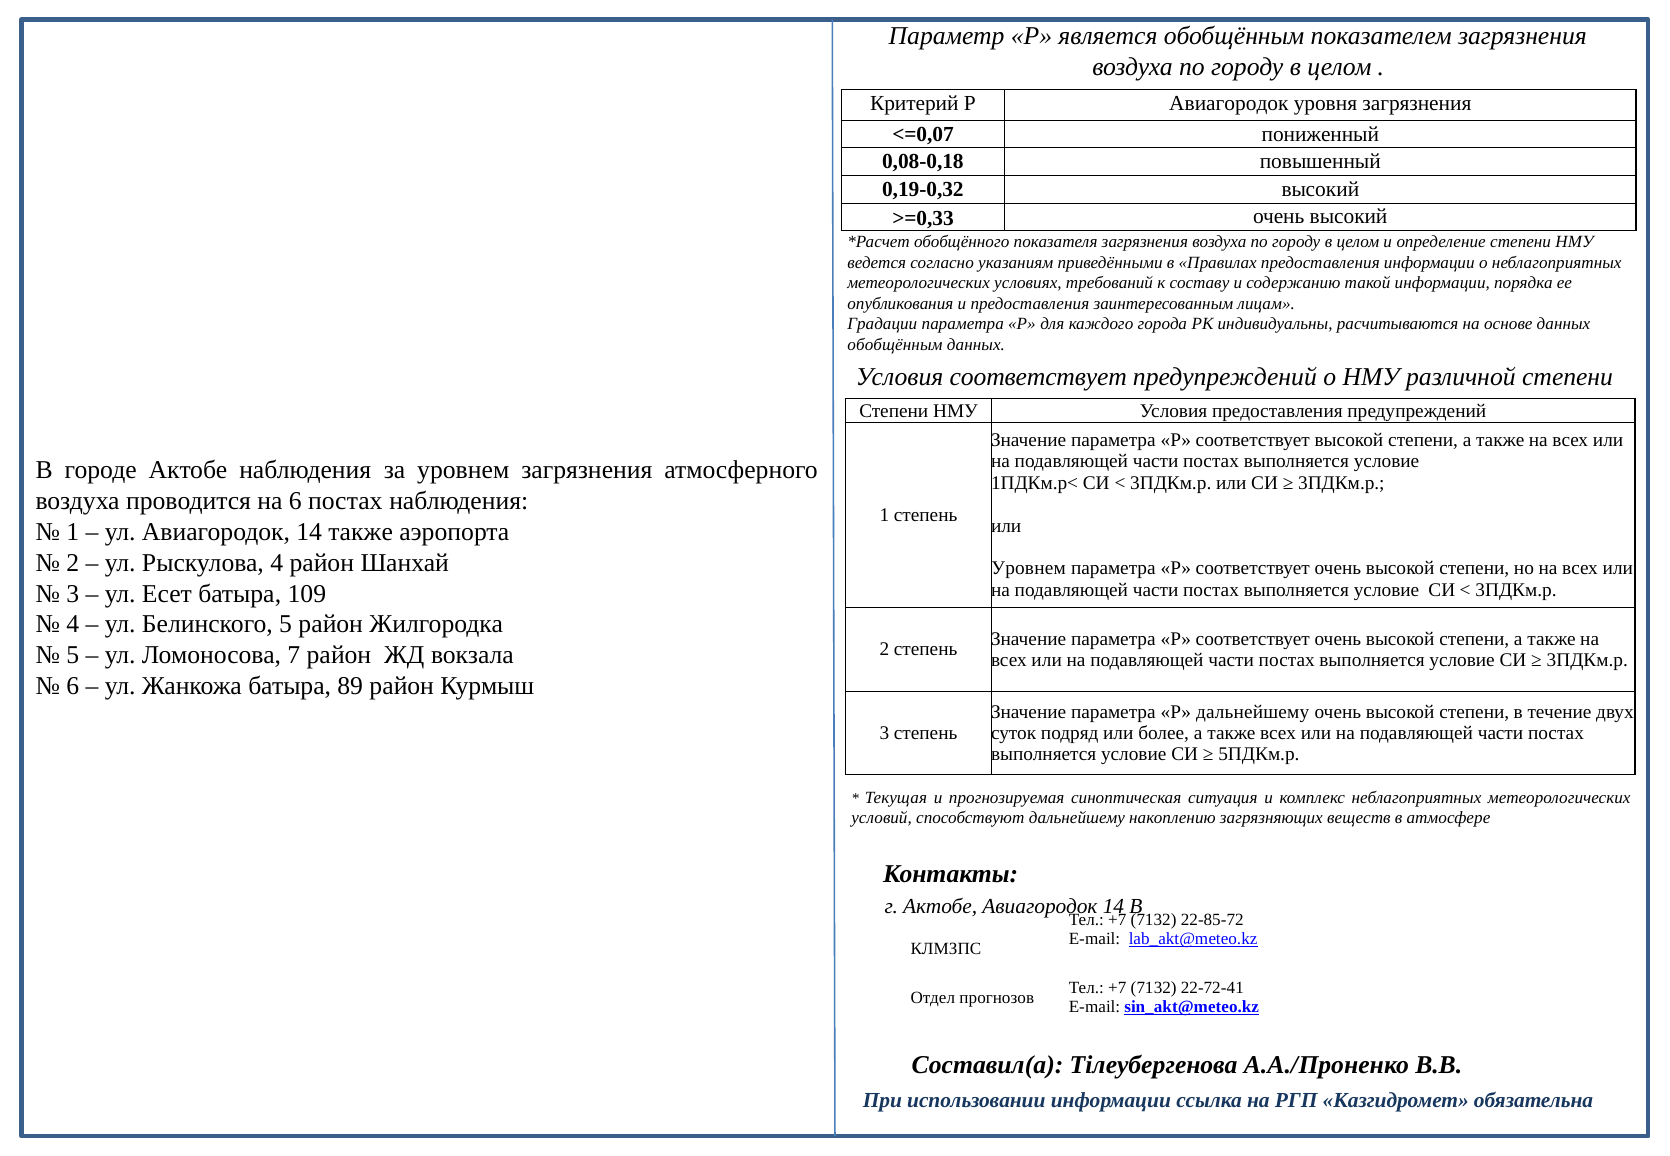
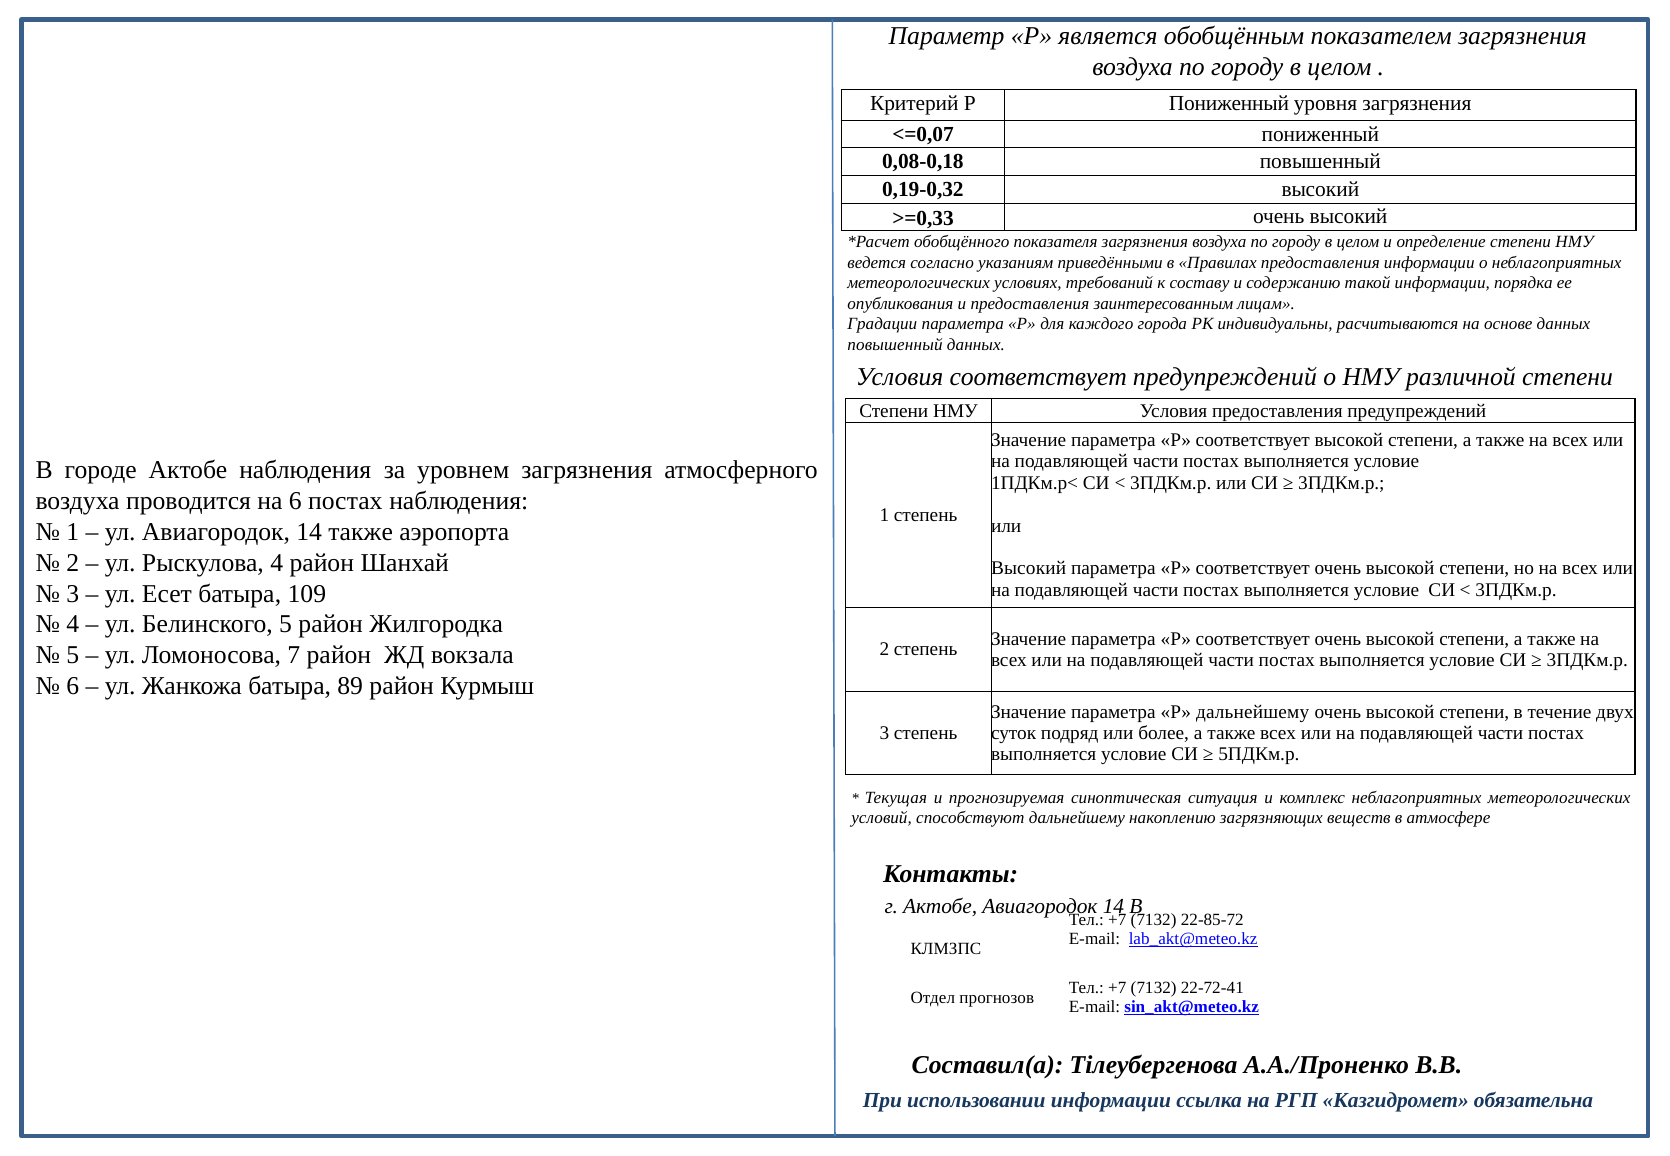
Р Авиагородок: Авиагородок -> Пониженный (1229, 103)
обобщённым: обобщённым -> повышенный (895, 345)
Уровнем: Уровнем -> Высокий (1029, 568)
